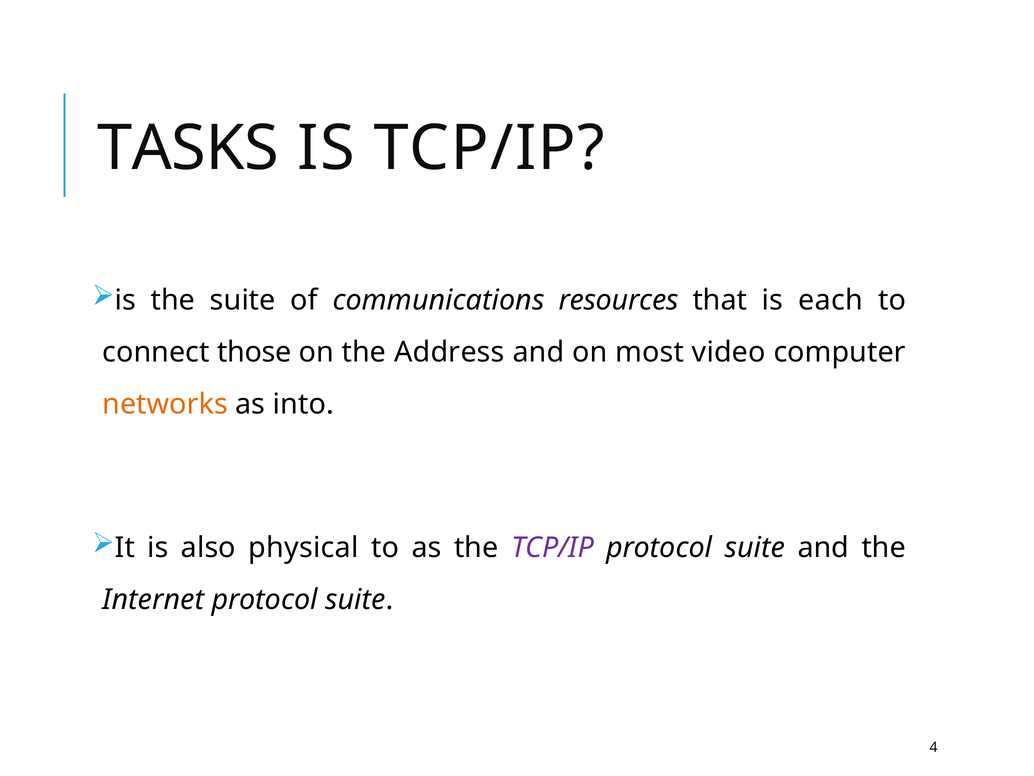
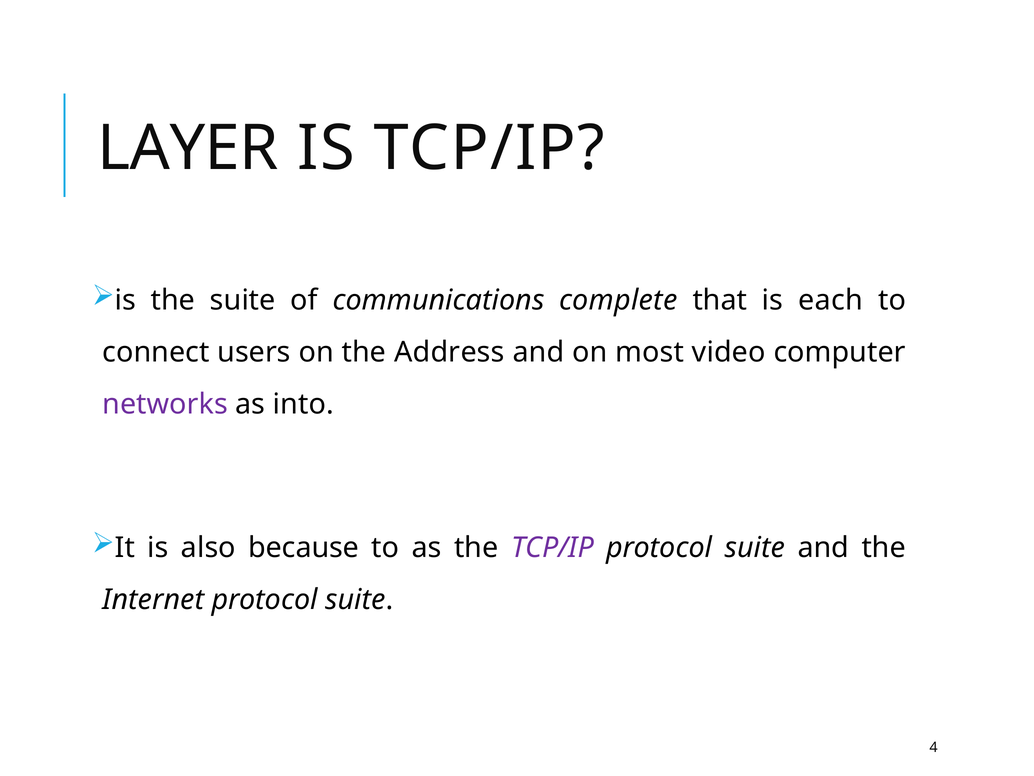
TASKS: TASKS -> LAYER (188, 148)
resources: resources -> complete (618, 300)
those: those -> users (254, 352)
networks colour: orange -> purple (165, 404)
physical: physical -> because (304, 548)
